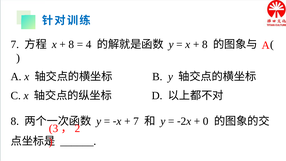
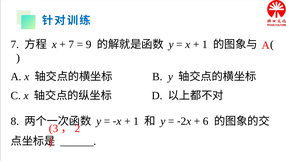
8: 8 -> 7 (71, 44)
4: 4 -> 9 (89, 44)
8: 8 -> 1 (205, 44)
7: 7 -> 1 (136, 121)
0: 0 -> 6 (206, 121)
